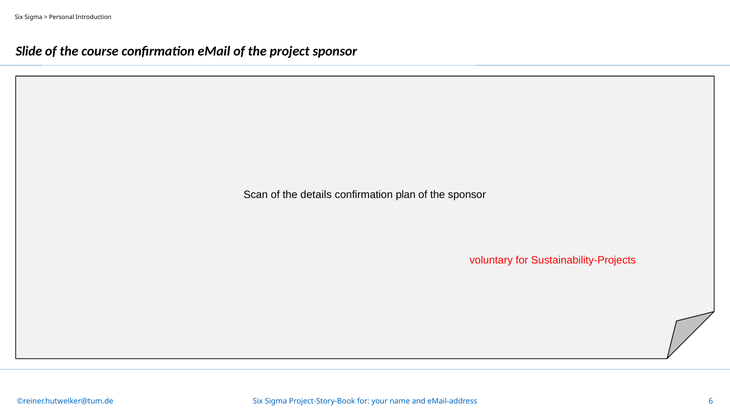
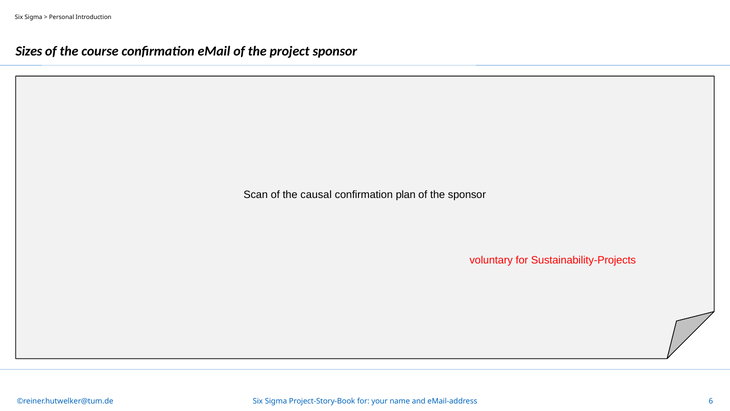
Slide: Slide -> Sizes (29, 51)
details: details -> causal (316, 194)
